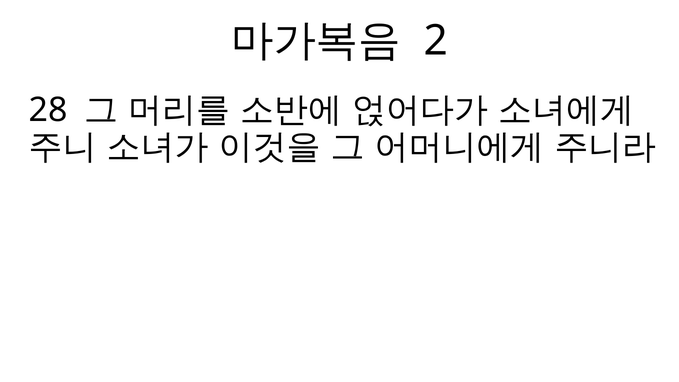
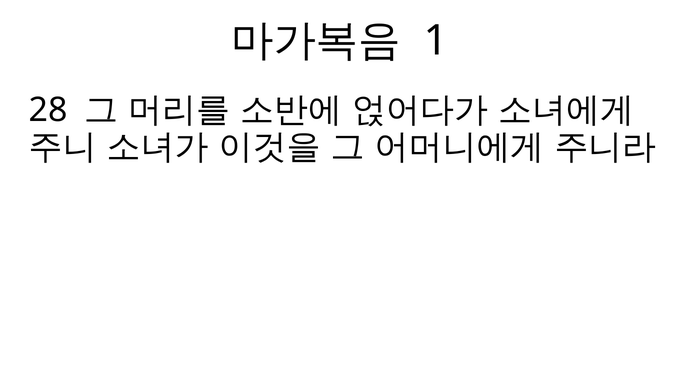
2: 2 -> 1 (436, 41)
